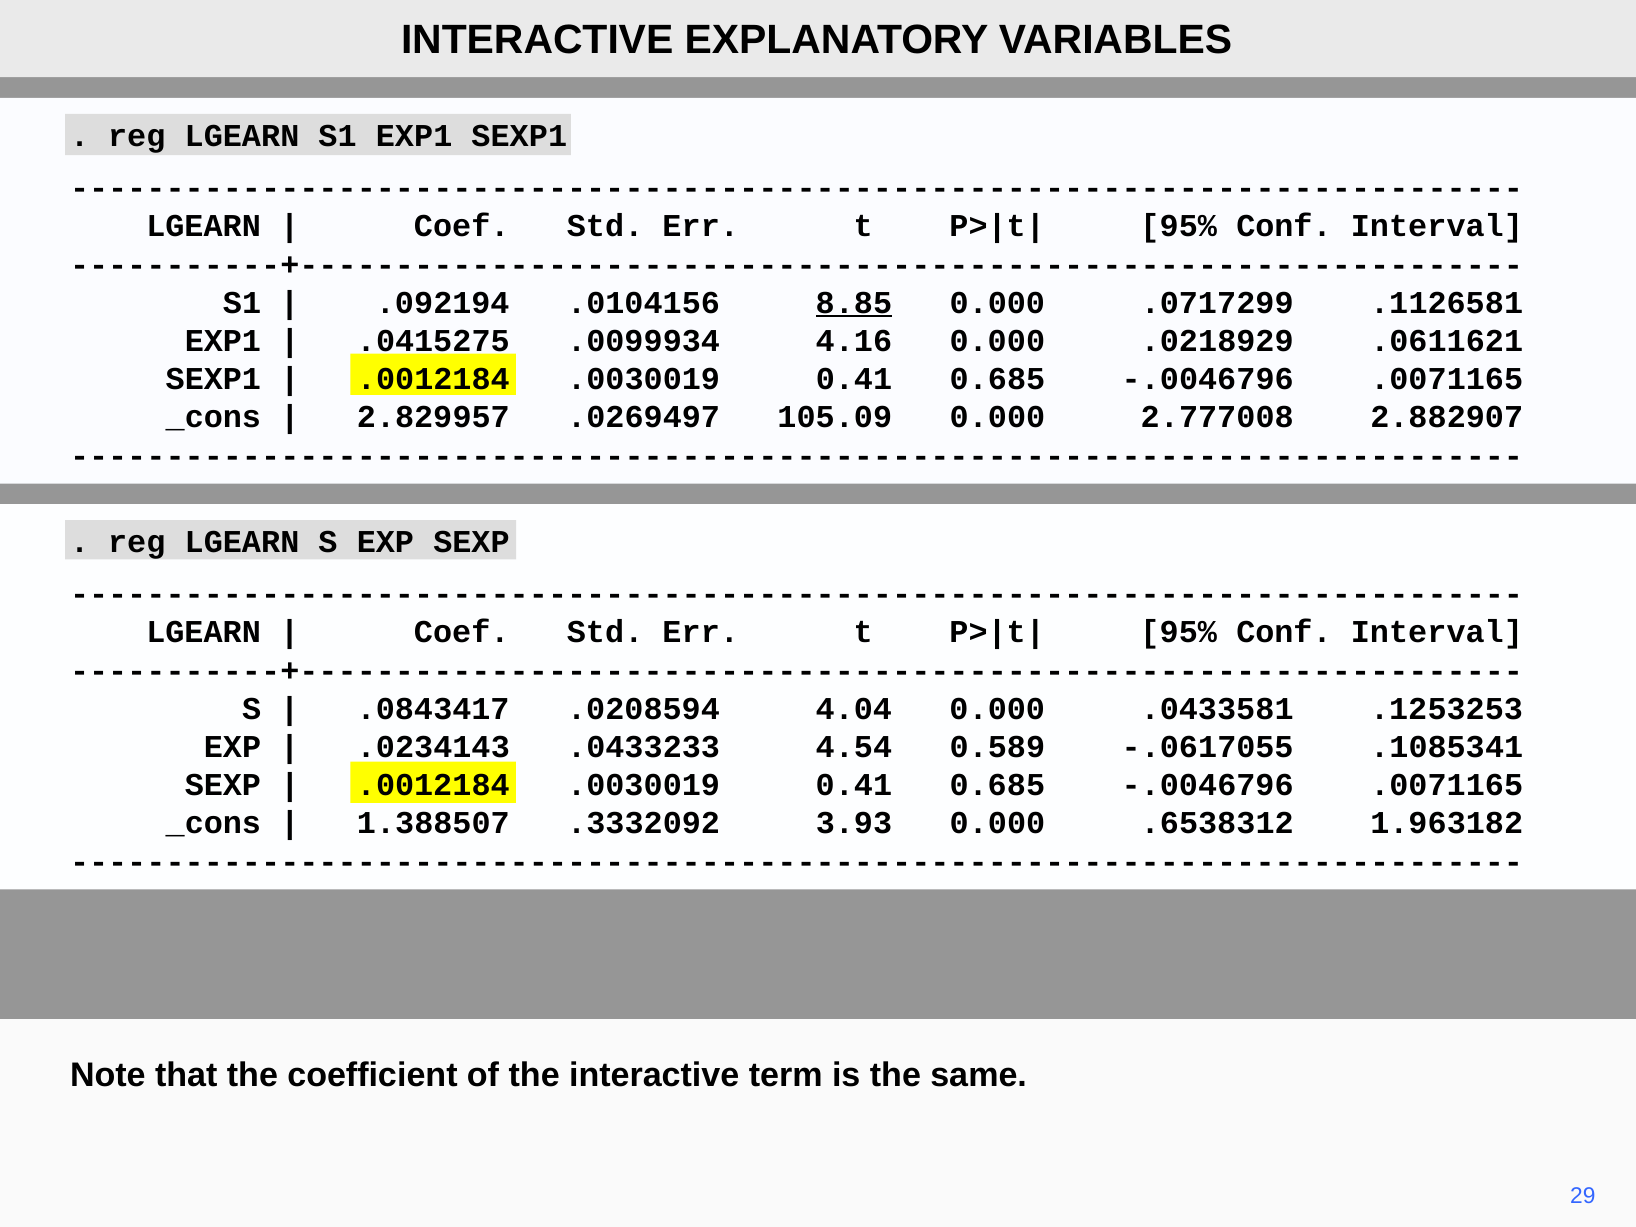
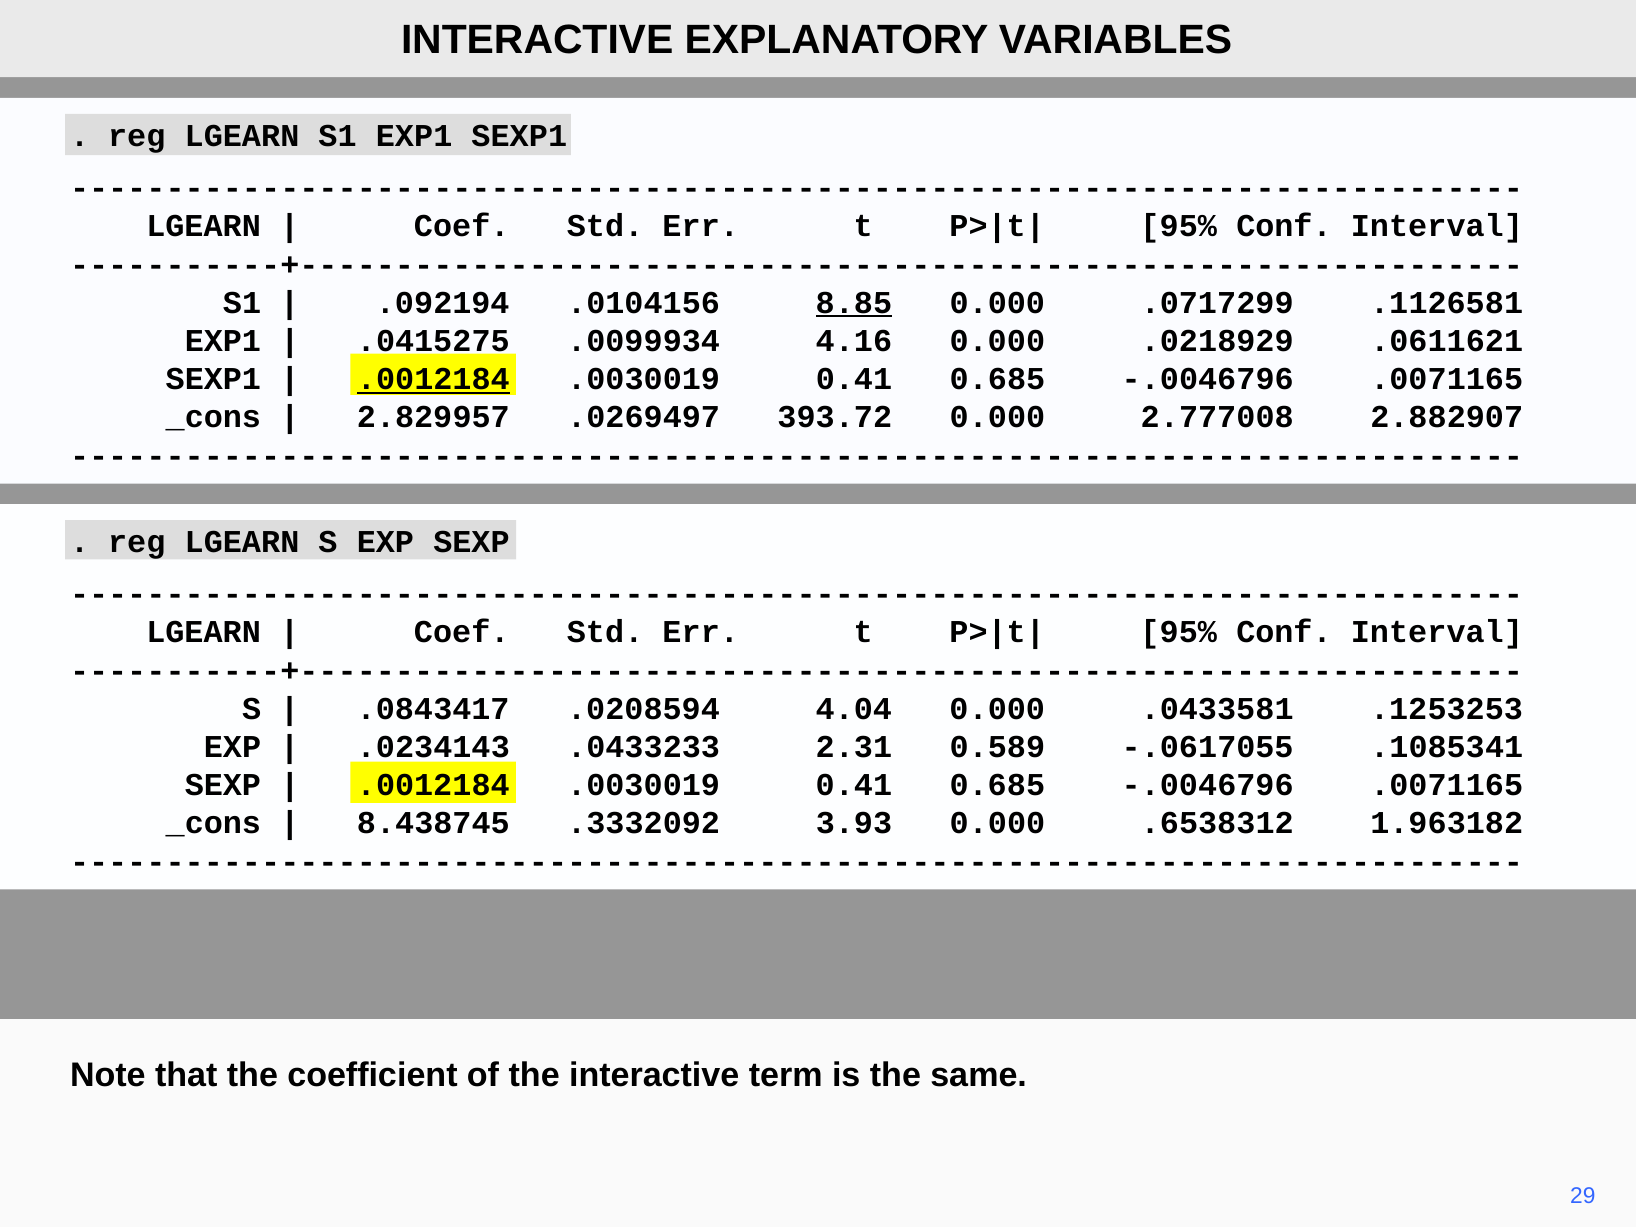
.0012184 underline: none -> present (433, 379)
105.09: 105.09 -> 393.72 (835, 417)
4.54: 4.54 -> 2.31 (854, 747)
1.388507: 1.388507 -> 8.438745 (433, 823)
